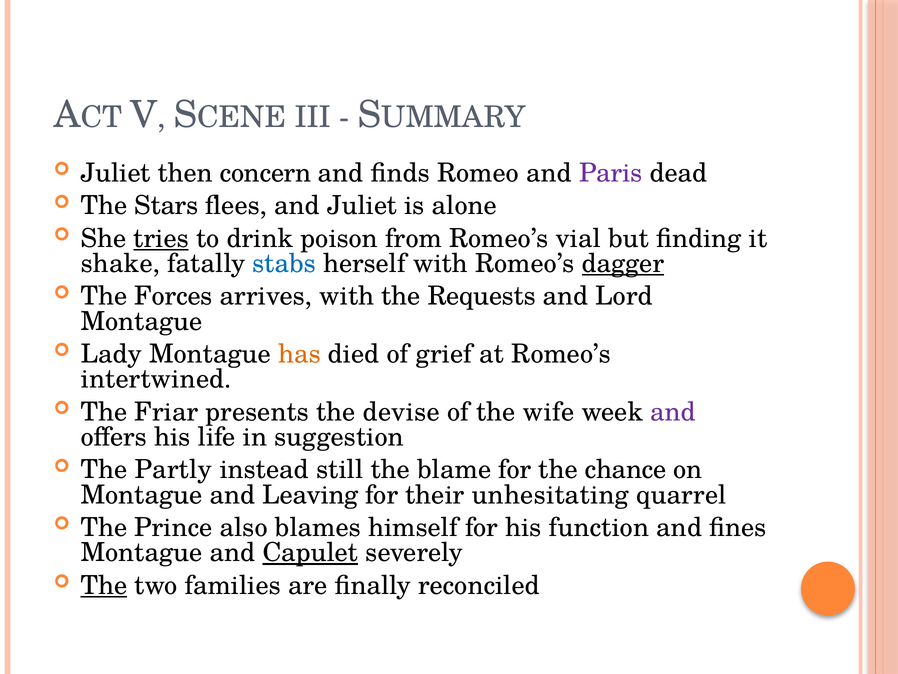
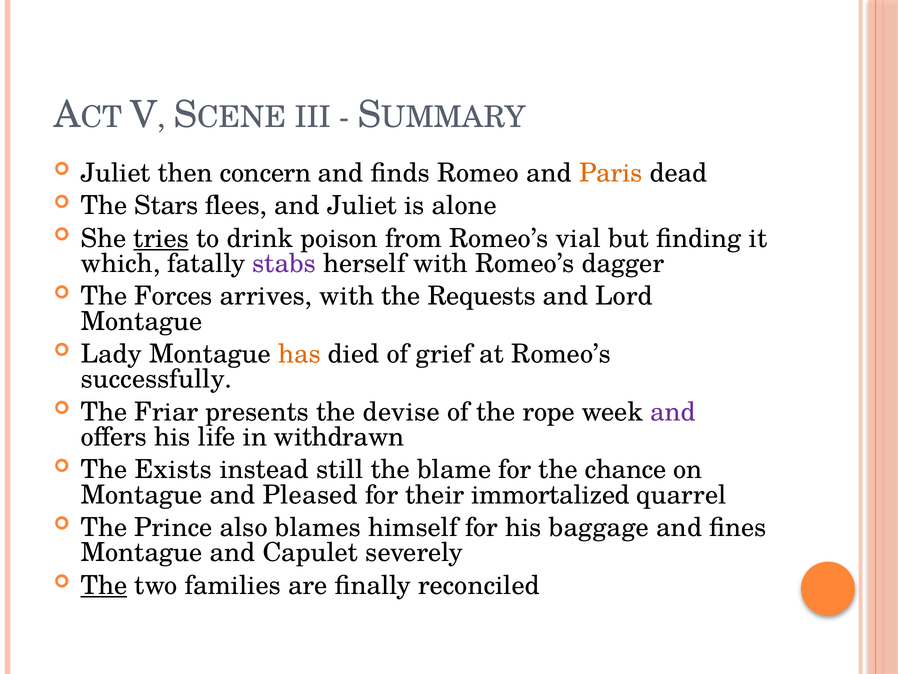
Paris colour: purple -> orange (611, 173)
shake: shake -> which (120, 263)
stabs colour: blue -> purple (284, 263)
dagger underline: present -> none (623, 263)
intertwined: intertwined -> successfully (156, 379)
wife: wife -> rope (549, 412)
suggestion: suggestion -> withdrawn (339, 437)
Partly: Partly -> Exists (173, 469)
Leaving: Leaving -> Pleased (310, 495)
unhesitating: unhesitating -> immortalized (551, 495)
function: function -> baggage (599, 527)
Capulet underline: present -> none (310, 552)
